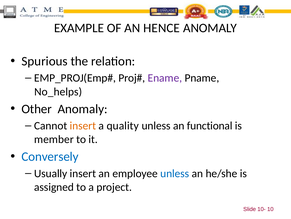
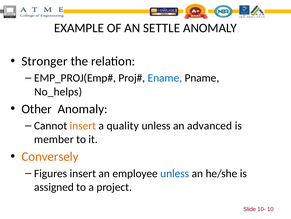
HENCE: HENCE -> SETTLE (162, 28)
Spurious: Spurious -> Stronger (45, 61)
Ename colour: purple -> blue (165, 78)
functional: functional -> advanced (210, 125)
Conversely colour: blue -> orange (50, 156)
Usually: Usually -> Figures (51, 173)
